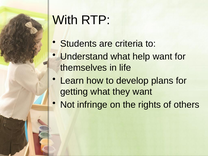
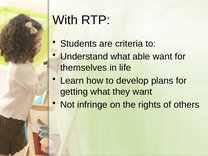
help: help -> able (141, 57)
